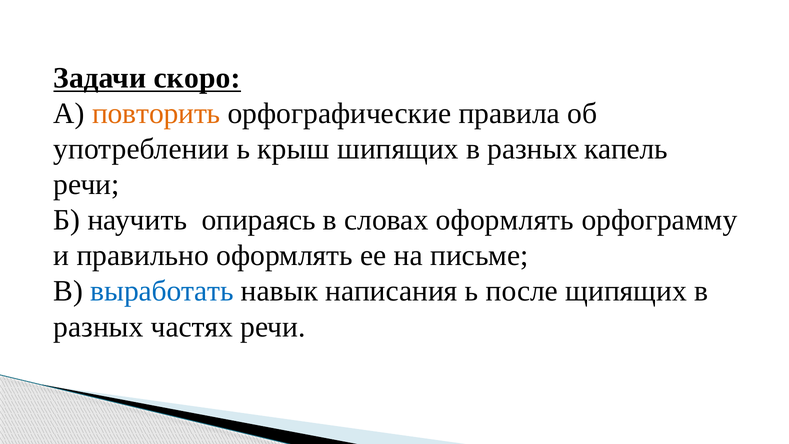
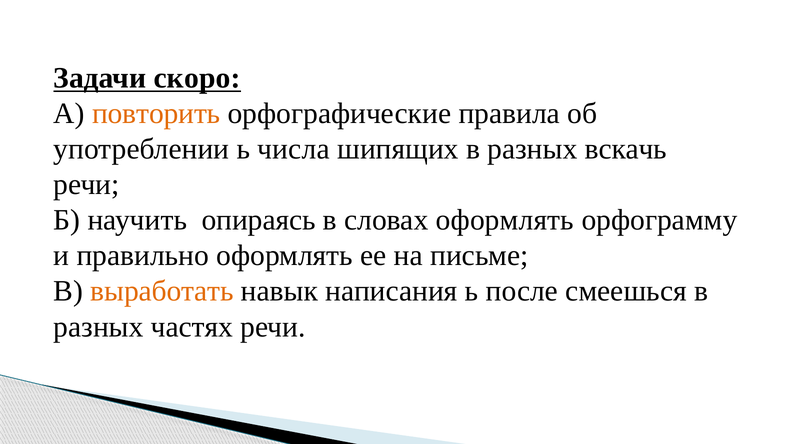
крыш: крыш -> числа (294, 149)
капель: капель -> вскачь (626, 149)
выработать colour: blue -> orange (162, 291)
щипящих: щипящих -> смеешься (626, 291)
